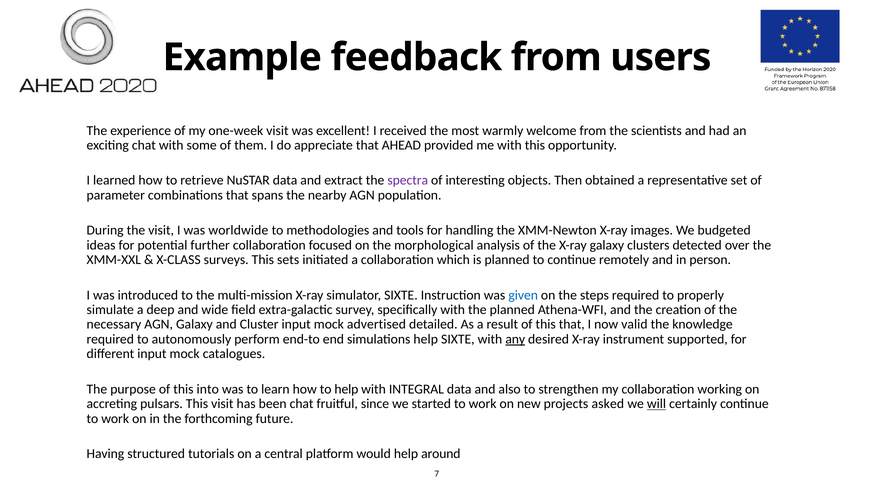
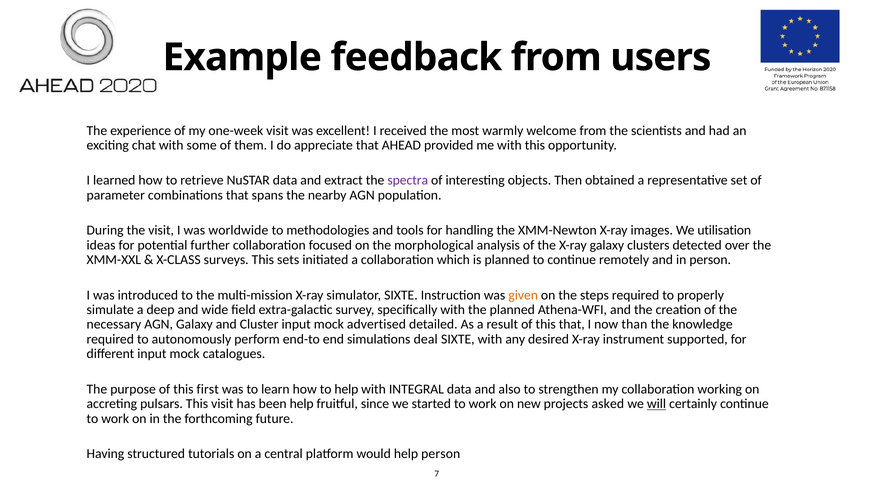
budgeted: budgeted -> utilisation (724, 231)
given colour: blue -> orange (523, 295)
valid: valid -> than (634, 325)
simulations help: help -> deal (426, 340)
any underline: present -> none (515, 340)
into: into -> first (208, 390)
been chat: chat -> help (302, 404)
help around: around -> person (441, 454)
